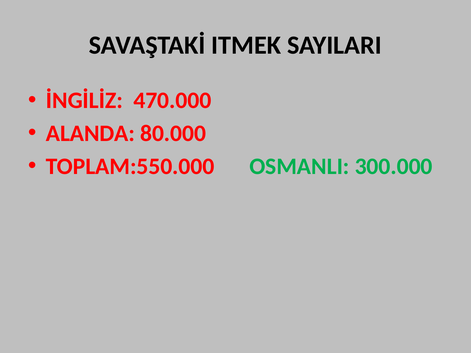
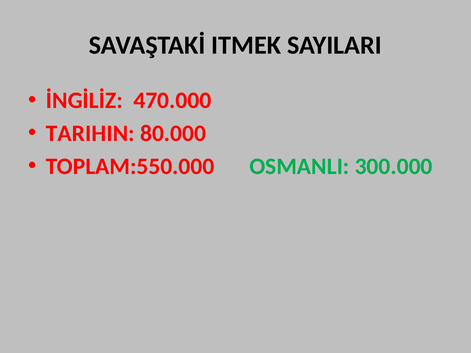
ALANDA: ALANDA -> TARIHIN (90, 134)
